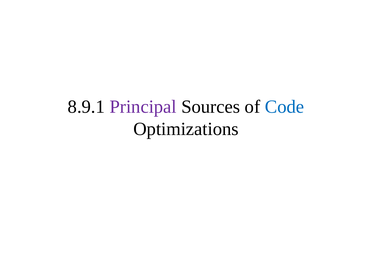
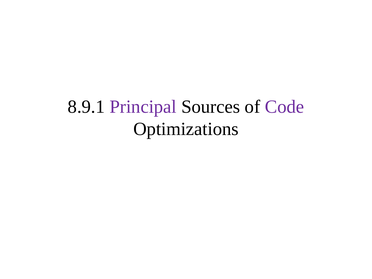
Code colour: blue -> purple (284, 107)
